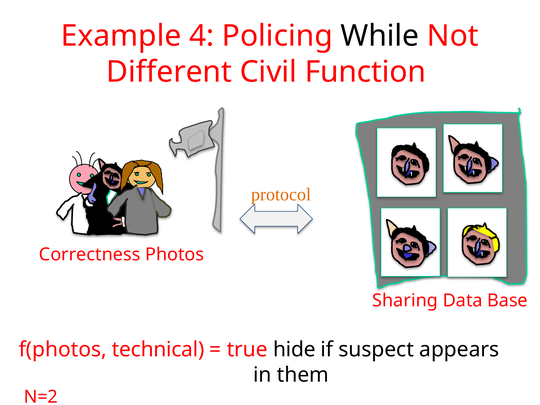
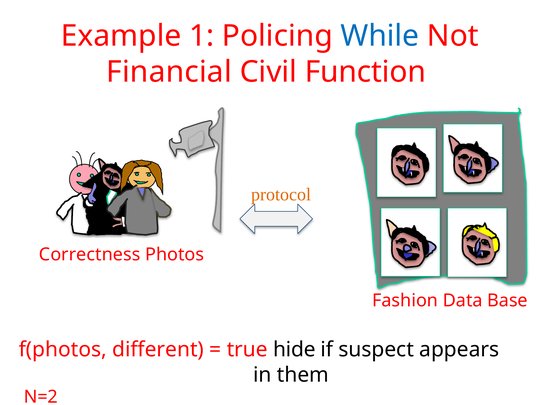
4: 4 -> 1 (202, 36)
While colour: black -> blue (380, 36)
Different: Different -> Financial (169, 72)
Sharing: Sharing -> Fashion (405, 300)
technical: technical -> different (158, 350)
